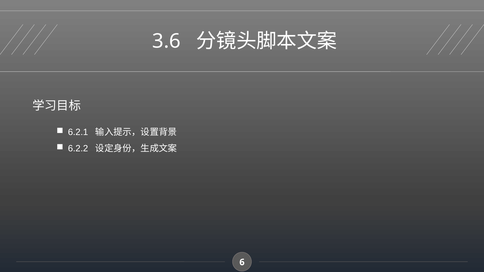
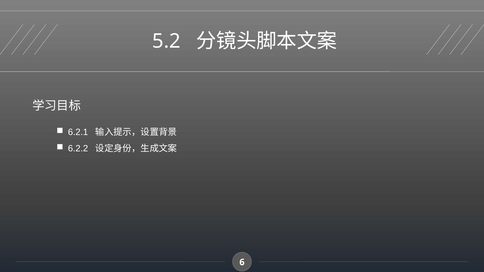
3.6: 3.6 -> 5.2 (167, 41)
